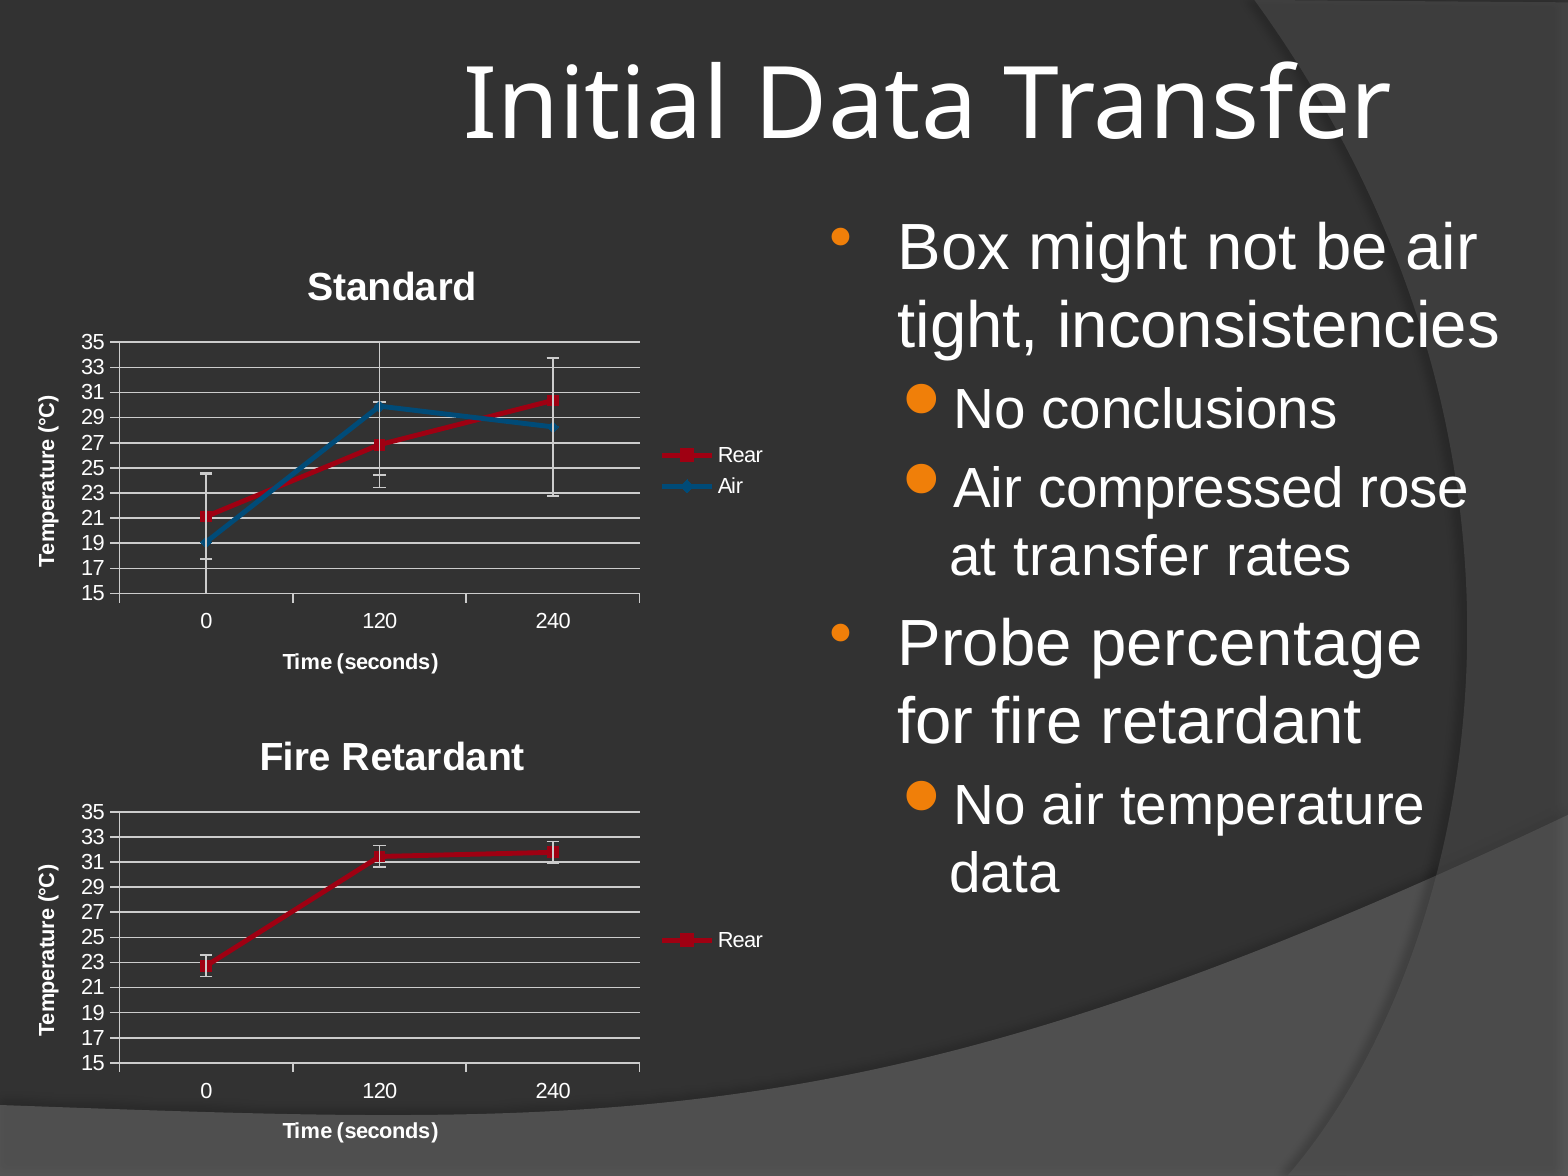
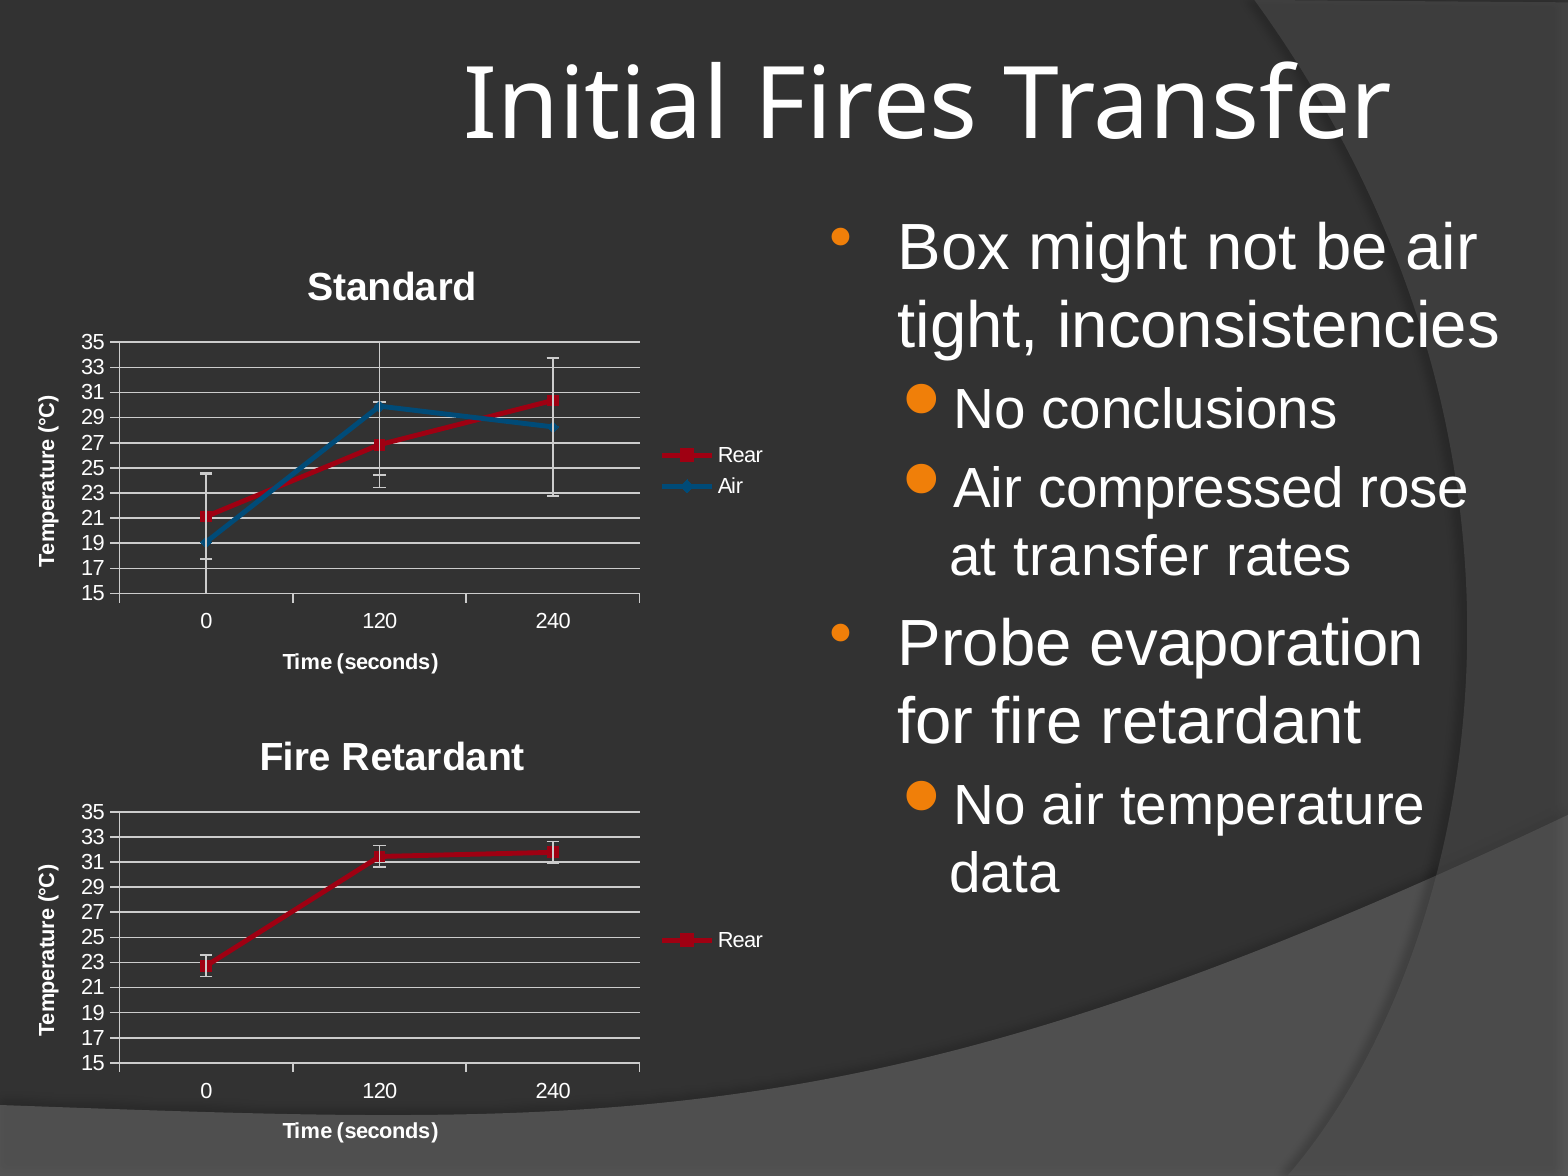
Initial Data: Data -> Fires (866, 105)
percentage: percentage -> evaporation (1257, 644)
